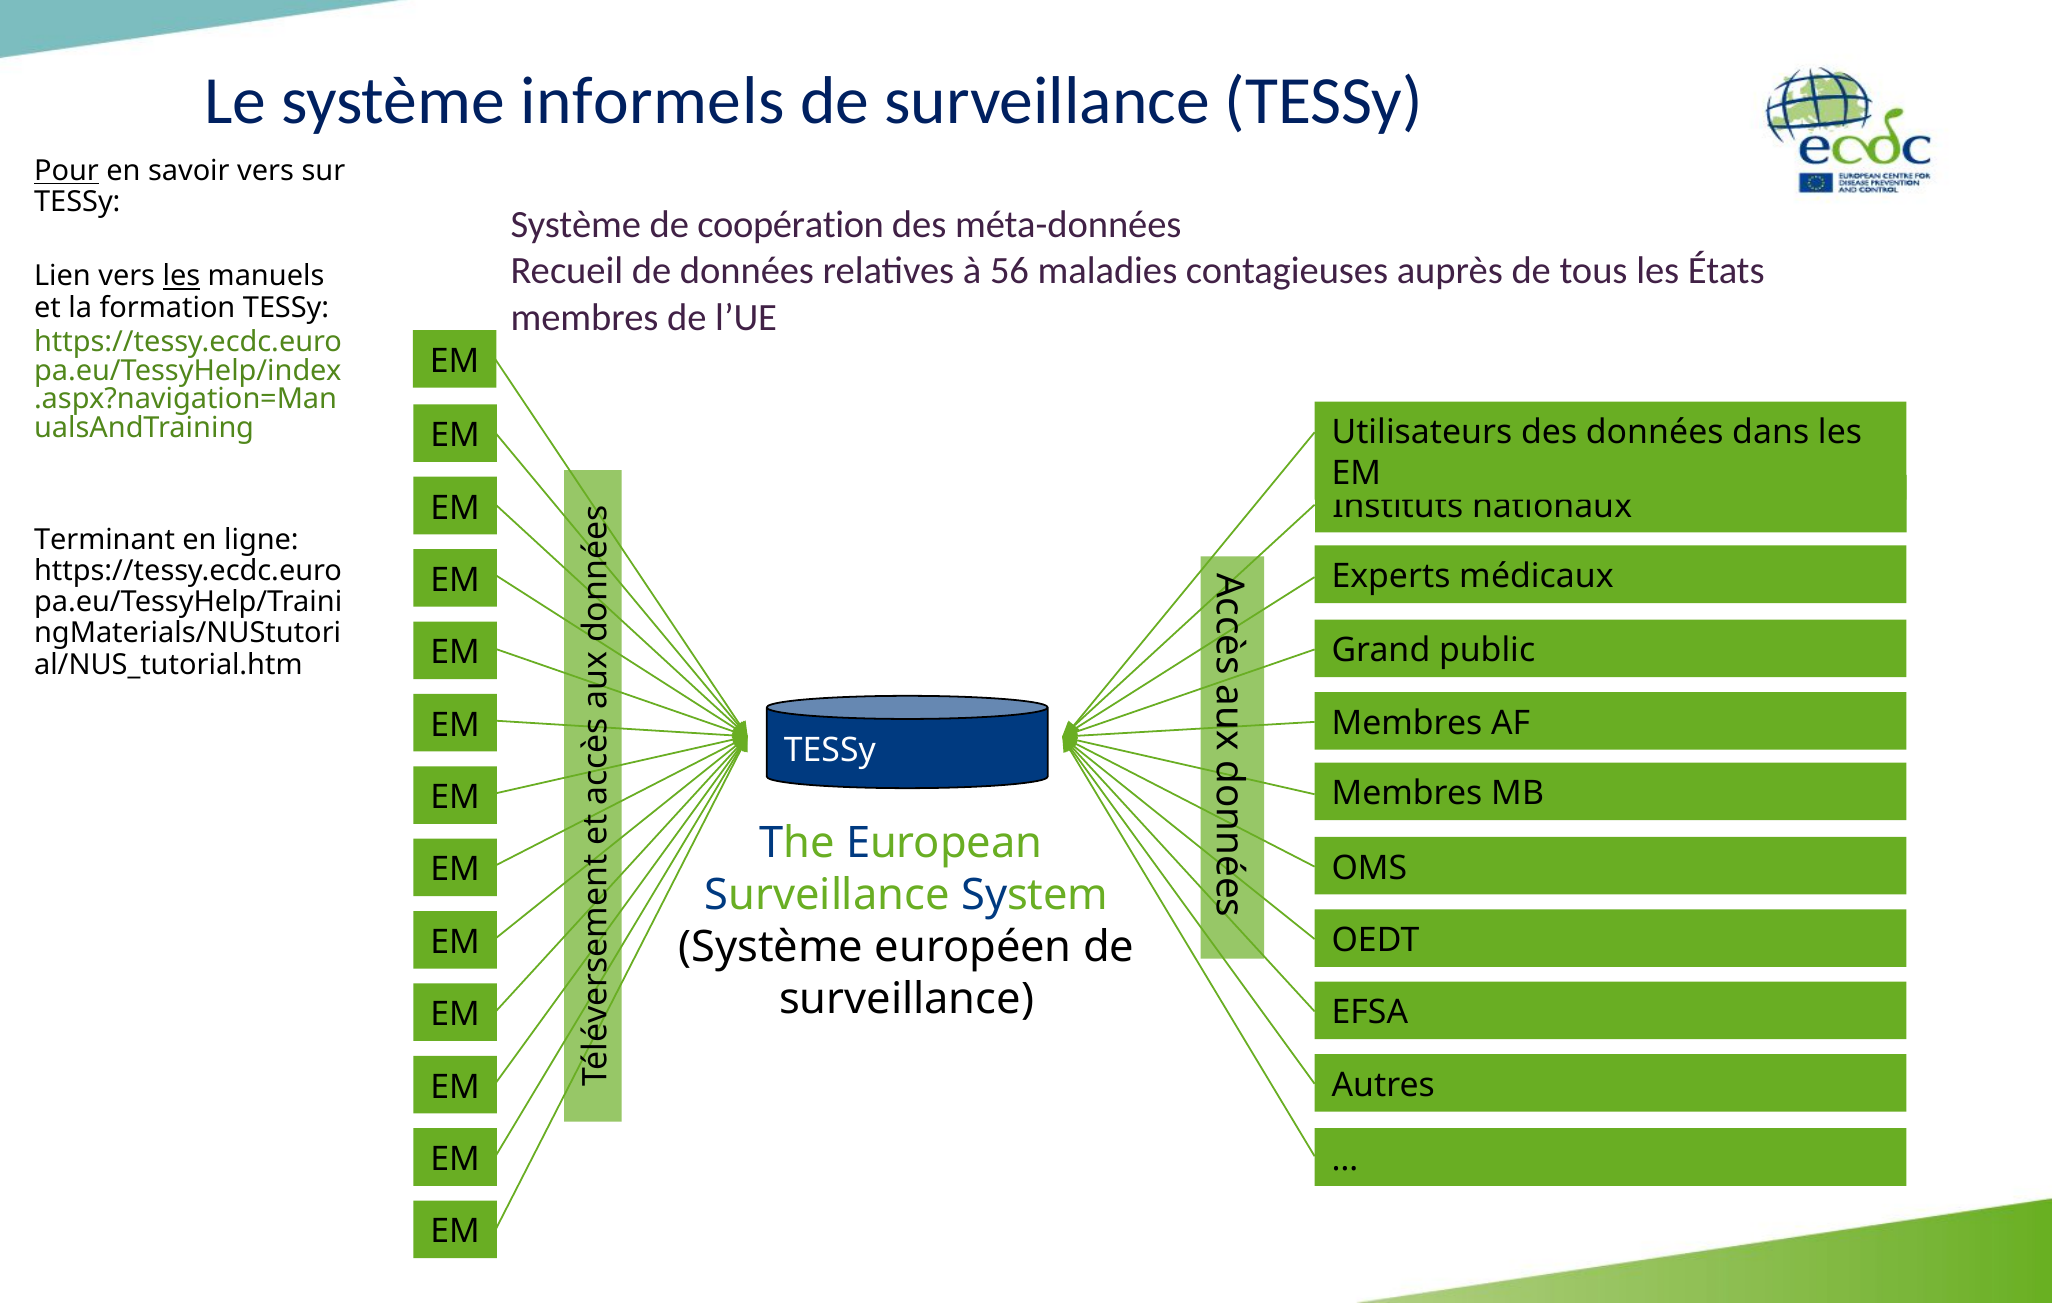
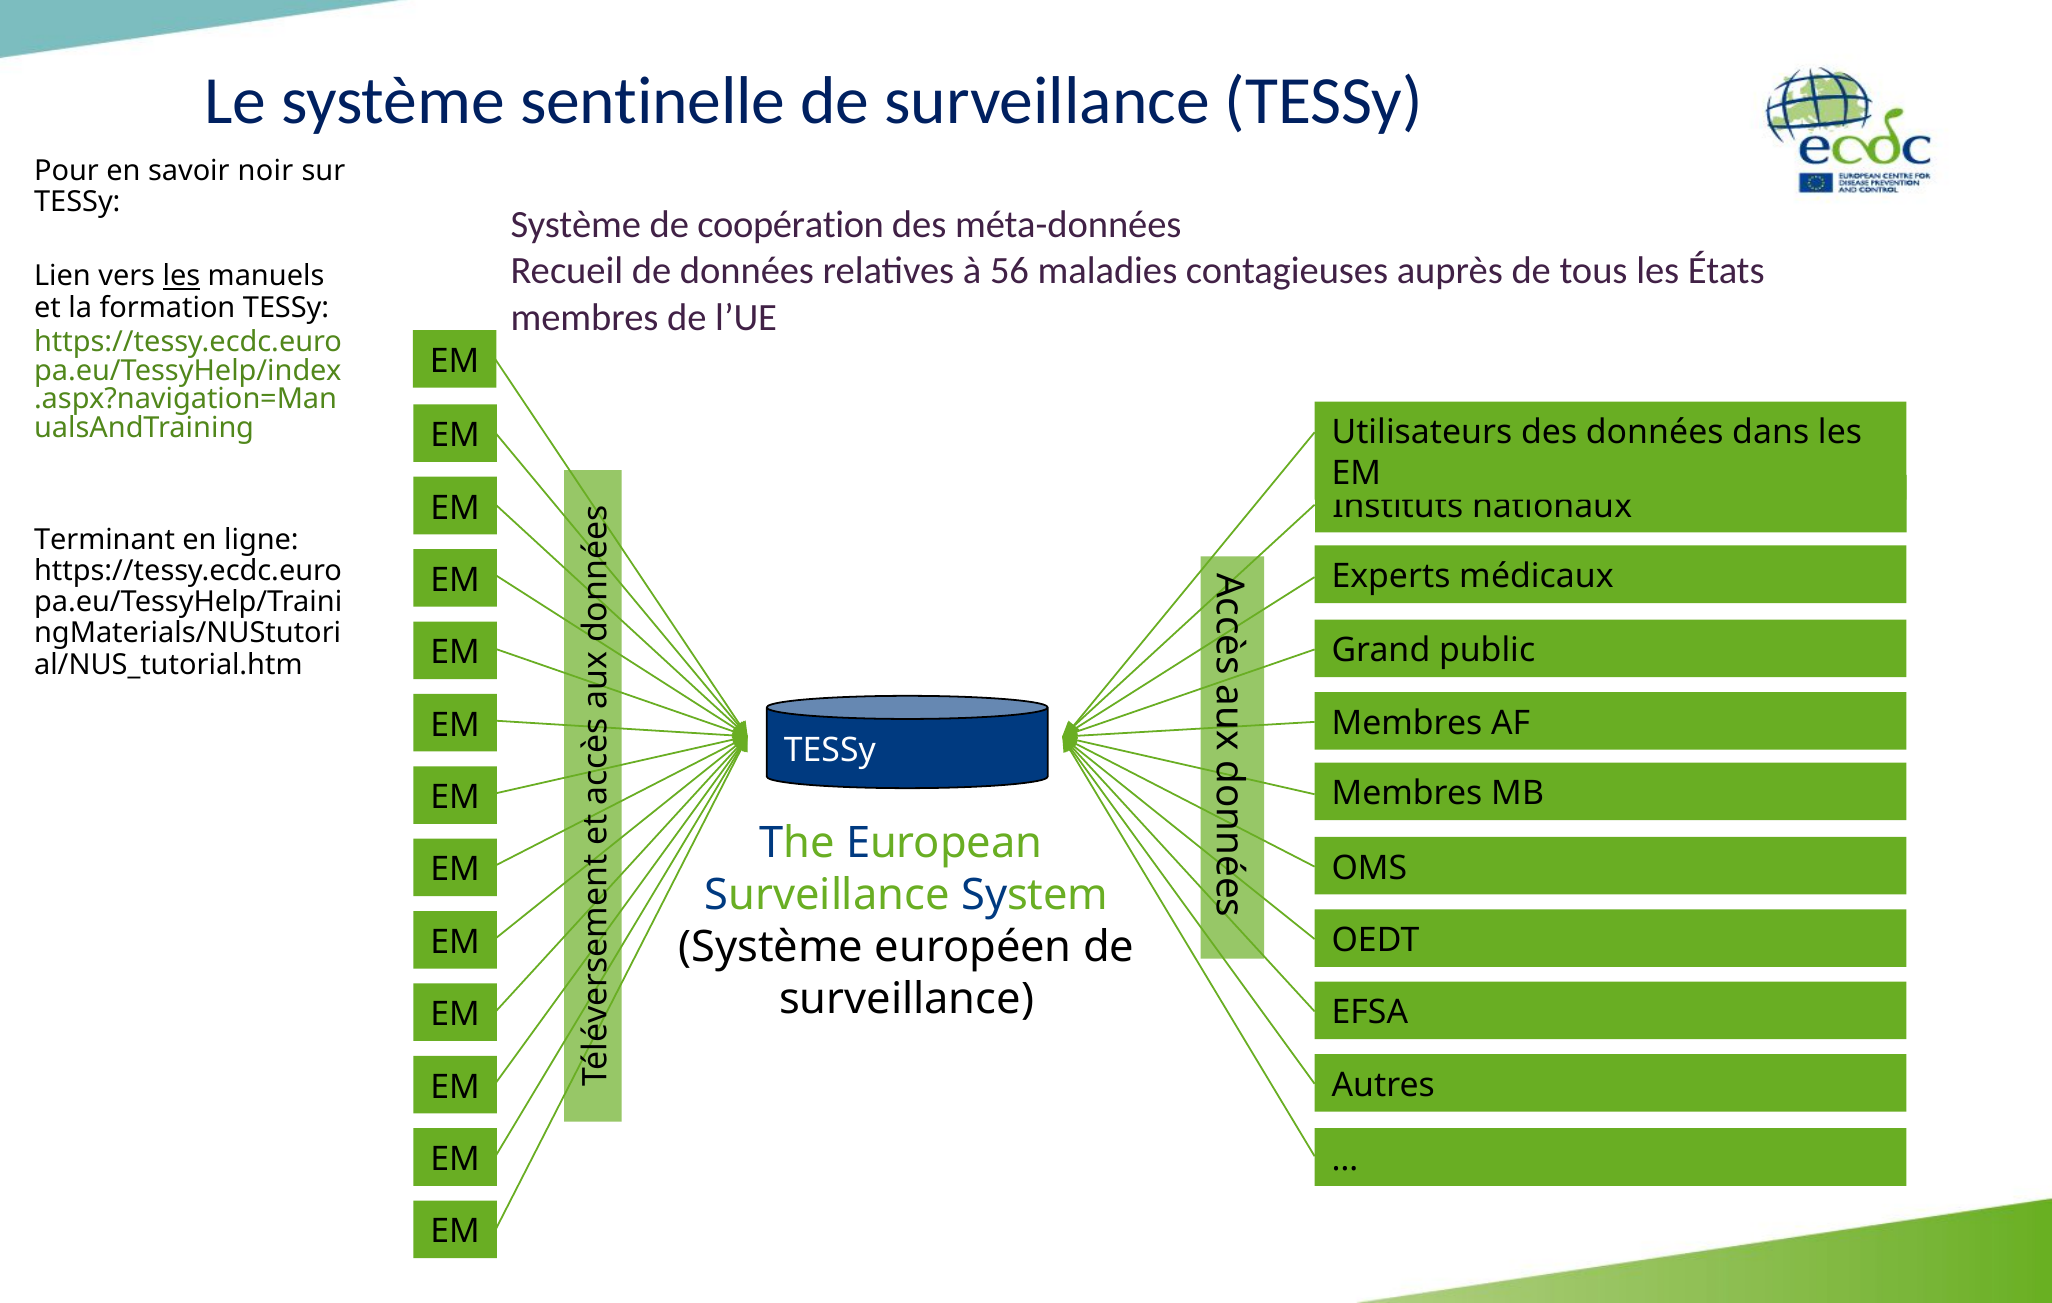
informels: informels -> sentinelle (653, 101)
Pour underline: present -> none (66, 171)
savoir vers: vers -> noir (265, 171)
